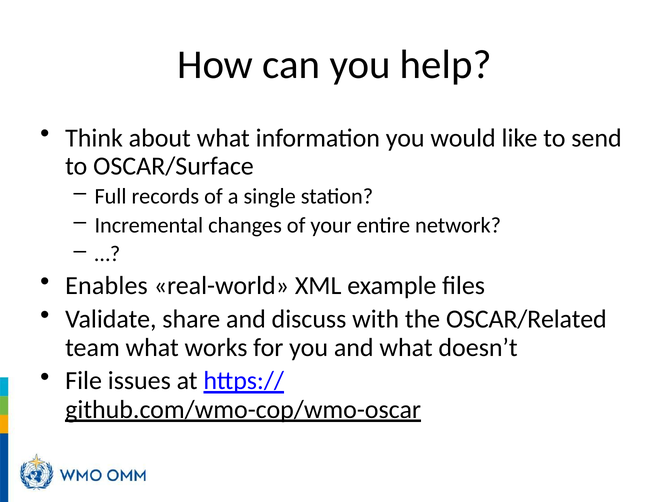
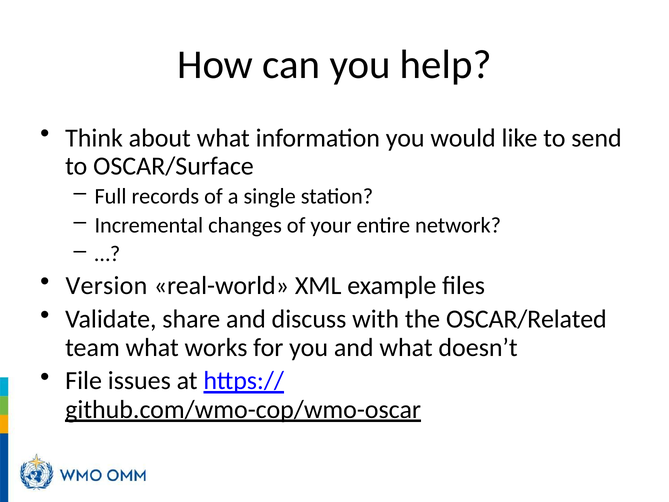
Enables: Enables -> Version (106, 286)
